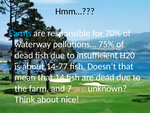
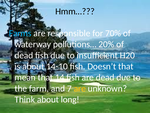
75%: 75% -> 20% (106, 44)
14-77: 14-77 -> 14-10 (57, 66)
are colour: pink -> yellow (80, 88)
nice: nice -> long (70, 99)
